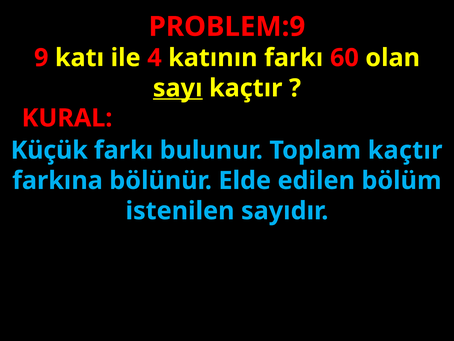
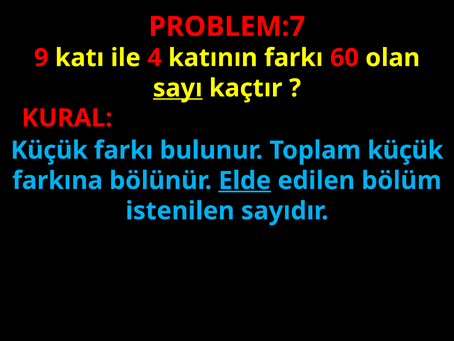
PROBLEM:9: PROBLEM:9 -> PROBLEM:7 (227, 27)
Toplam kaçtır: kaçtır -> küçük (405, 150)
Elde underline: none -> present (245, 180)
